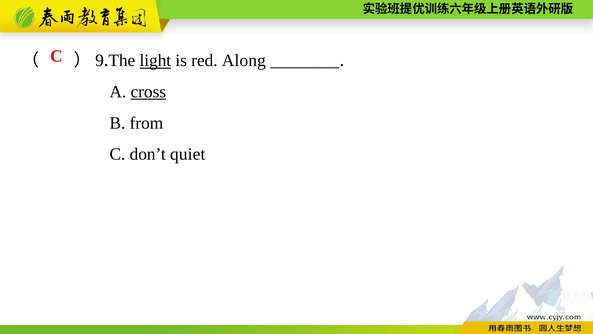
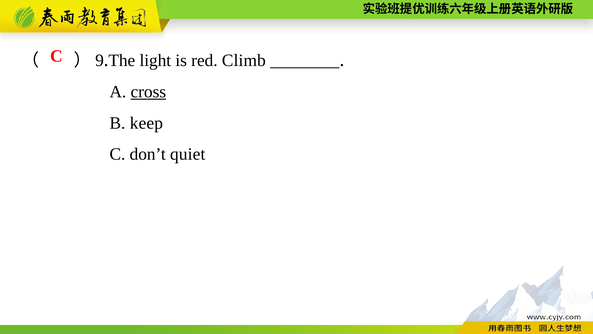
light underline: present -> none (155, 61)
Along: Along -> Climb (244, 61)
from: from -> keep (146, 123)
